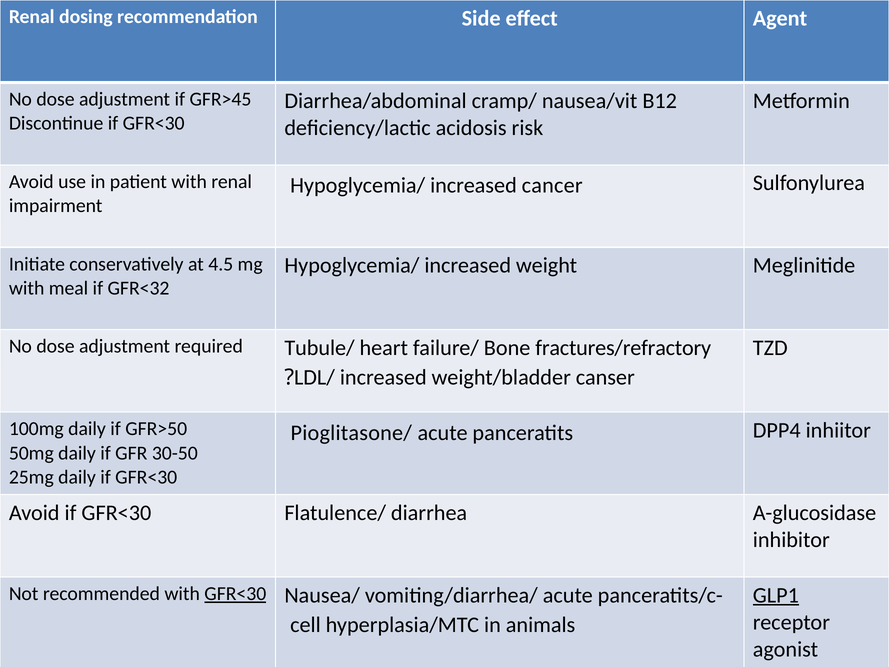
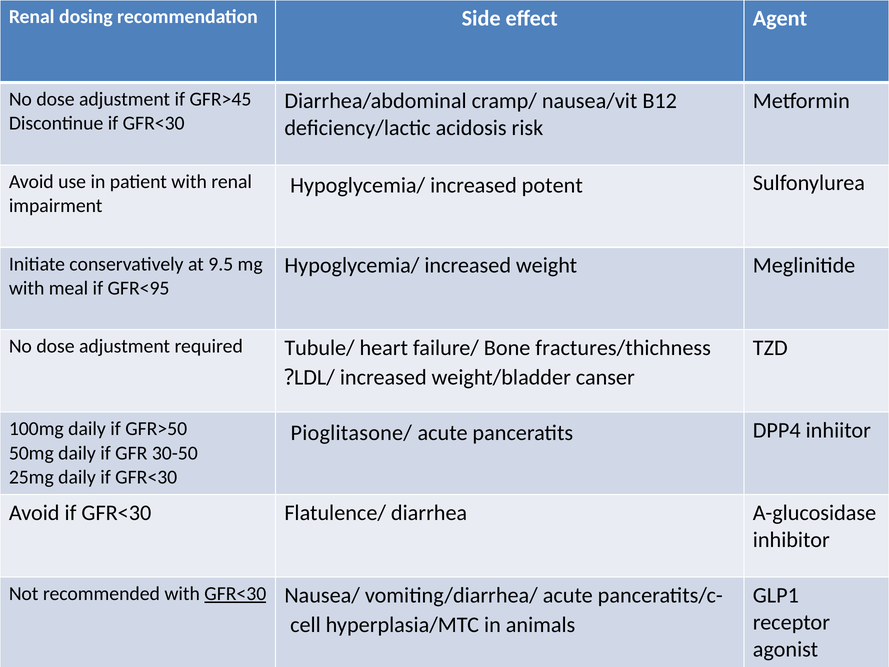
cancer: cancer -> potent (552, 186)
4.5: 4.5 -> 9.5 (221, 264)
GFR<32: GFR<32 -> GFR<95 (139, 288)
fractures/refractory: fractures/refractory -> fractures/thichness (623, 348)
GLP1 underline: present -> none (776, 595)
